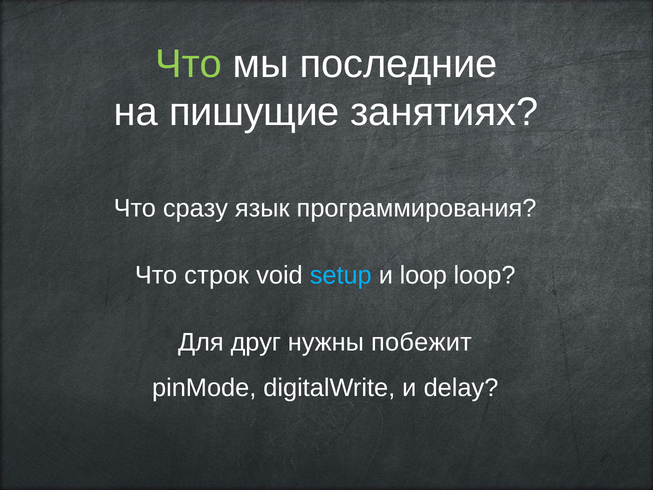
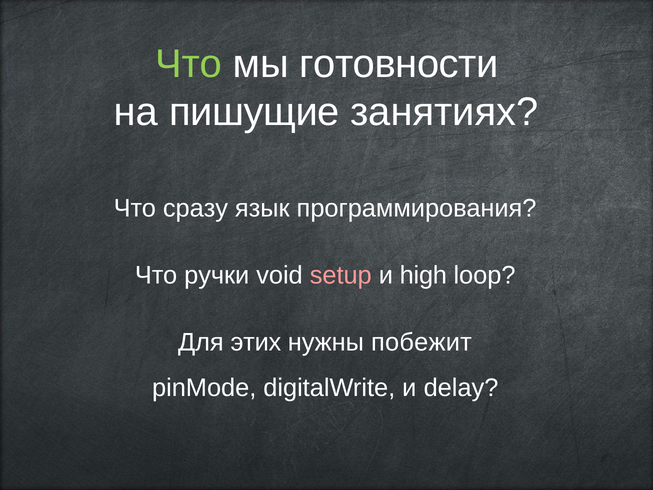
последние: последние -> готовности (399, 64)
строк: строк -> ручки (217, 275)
setup colour: light blue -> pink (341, 275)
и loop: loop -> high (423, 275)
друг: друг -> этих (256, 342)
